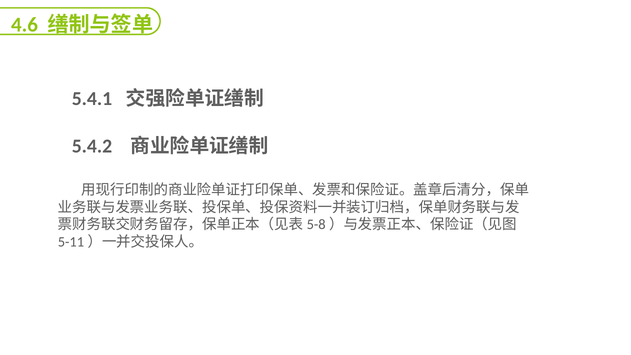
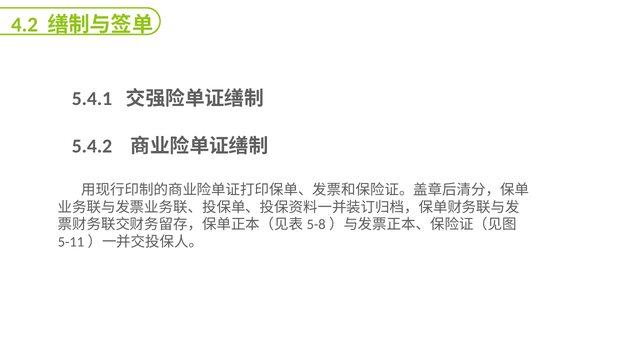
4.6: 4.6 -> 4.2 (25, 25)
